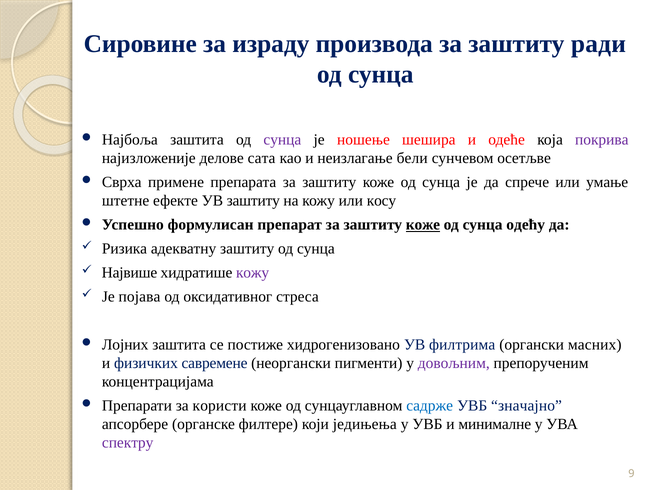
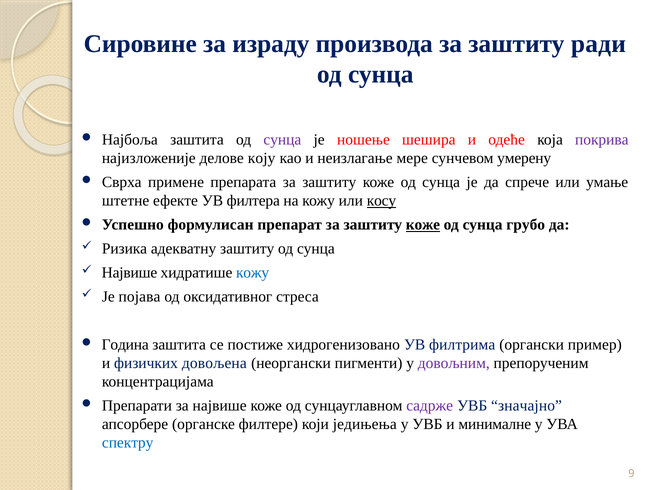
сата: сата -> коју (262, 158)
бели: бели -> мере (412, 158)
осетљве: осетљве -> умерену (524, 158)
УВ заштиту: заштиту -> филтера (253, 201)
косу underline: none -> present (381, 201)
одећу: одећу -> грубо (526, 225)
кожу colour: purple -> blue (253, 273)
Лојних: Лојних -> Година (125, 344)
масних: масних -> пример (595, 344)
савремене: савремене -> довољена (214, 363)
за користи: користи -> највише (220, 405)
садрже colour: blue -> purple (430, 405)
спектру colour: purple -> blue (128, 442)
